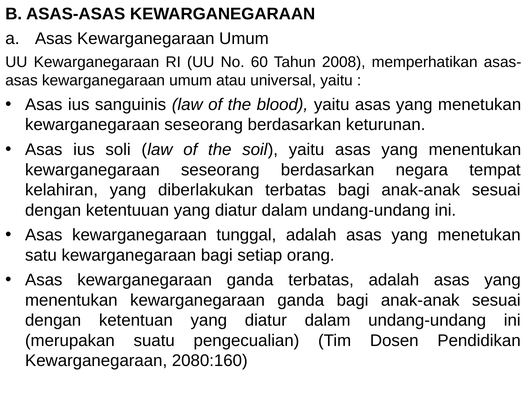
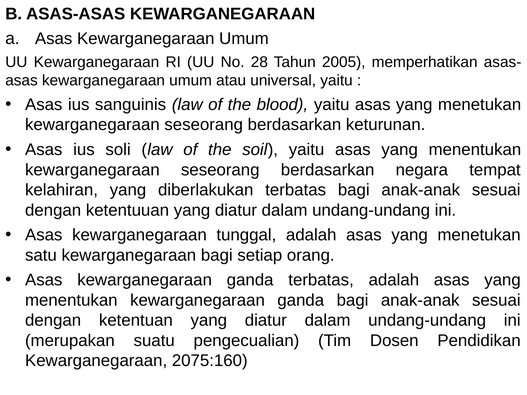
60: 60 -> 28 (259, 62)
2008: 2008 -> 2005 (344, 62)
2080:160: 2080:160 -> 2075:160 (210, 361)
